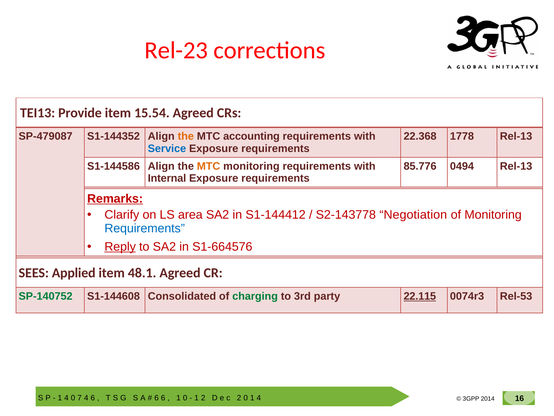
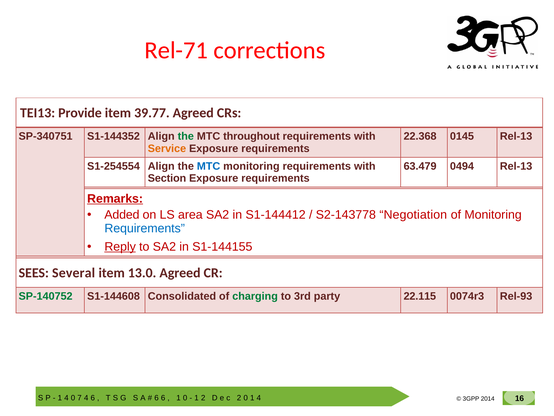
Rel-23: Rel-23 -> Rel-71 (176, 50)
15.54: 15.54 -> 39.77 (152, 113)
SP-479087: SP-479087 -> SP-340751 (46, 136)
the colour: orange -> green (186, 136)
accounting: accounting -> throughout (251, 136)
1778: 1778 -> 0145 (462, 136)
Service colour: blue -> orange (167, 148)
S1-144586: S1-144586 -> S1-254554 (114, 166)
MTC colour: orange -> blue (209, 166)
85.776: 85.776 -> 63.479 (420, 166)
Internal: Internal -> Section (167, 178)
Clarify: Clarify -> Added (122, 214)
S1-664576: S1-664576 -> S1-144155 (222, 246)
Applied: Applied -> Several (74, 272)
48.1: 48.1 -> 13.0 (142, 272)
22.115 underline: present -> none (420, 296)
Rel-53: Rel-53 -> Rel-93 (516, 296)
